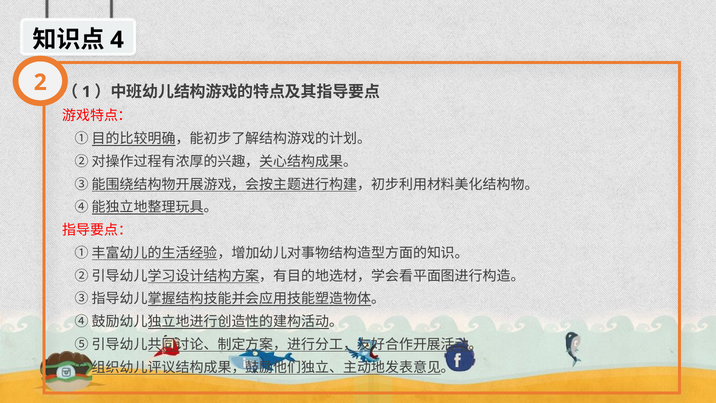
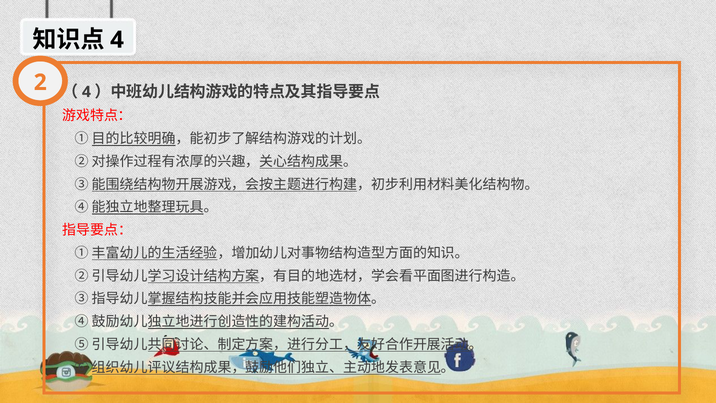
1: 1 -> 4 (86, 92)
